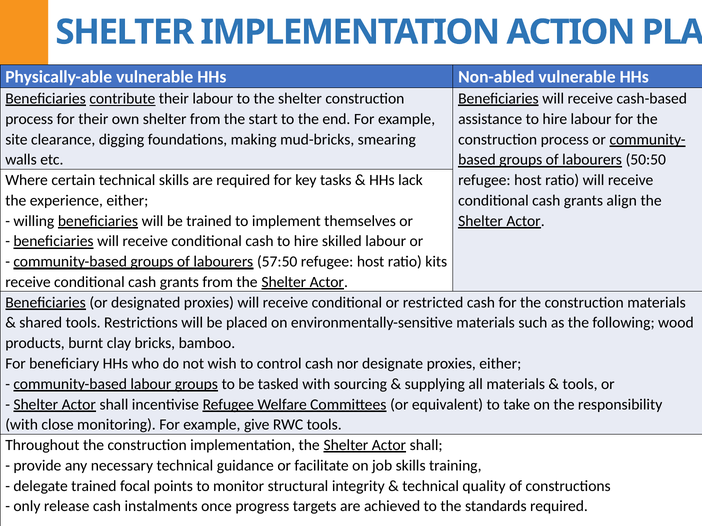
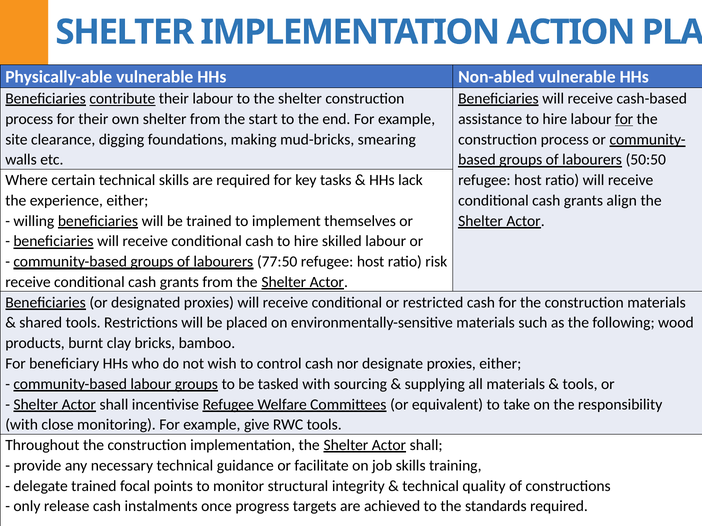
for underline: none -> present (624, 119)
57:50: 57:50 -> 77:50 (277, 262)
kits: kits -> risk (436, 262)
